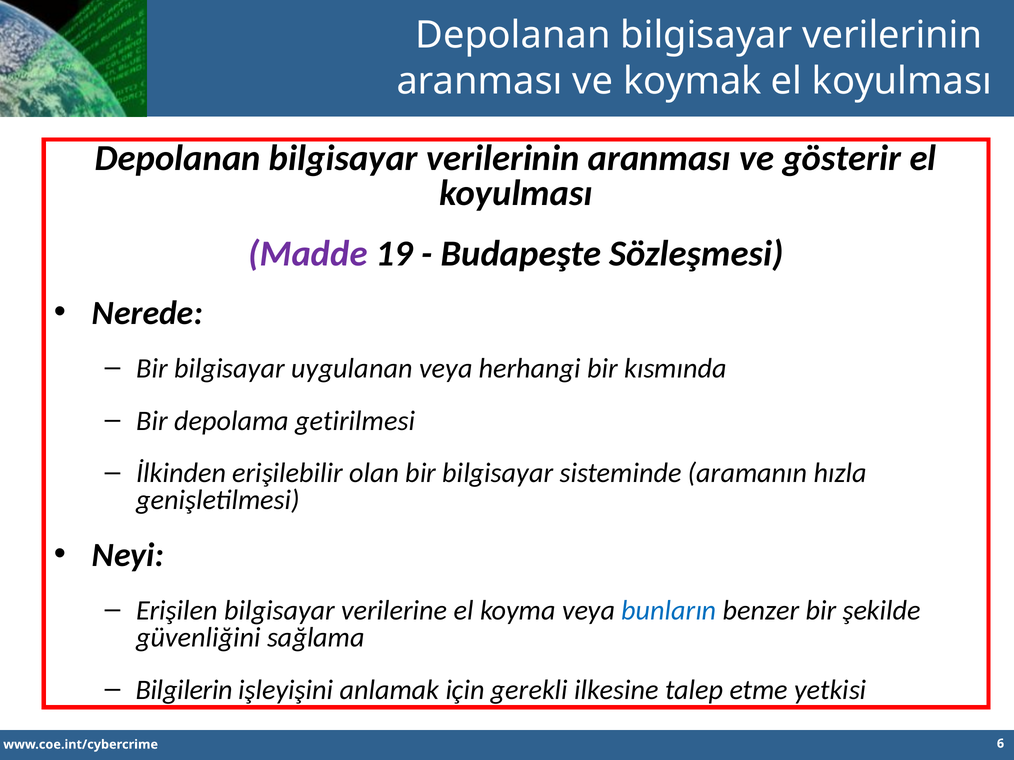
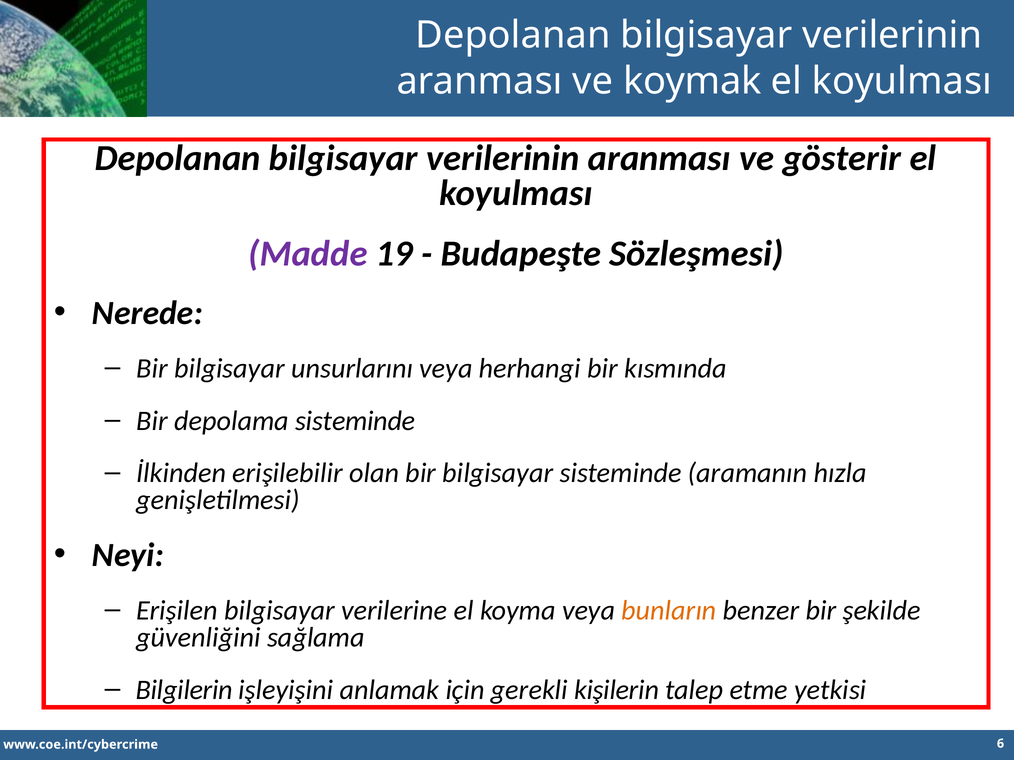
uygulanan: uygulanan -> unsurlarını (352, 369)
depolama getirilmesi: getirilmesi -> sisteminde (355, 421)
bunların colour: blue -> orange (669, 611)
ilkesine: ilkesine -> kişilerin (617, 690)
